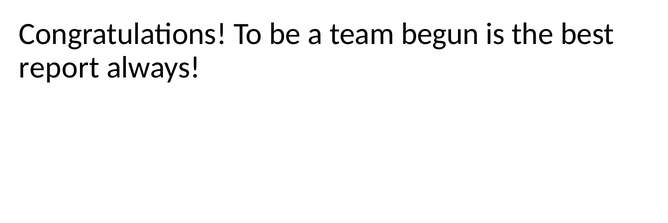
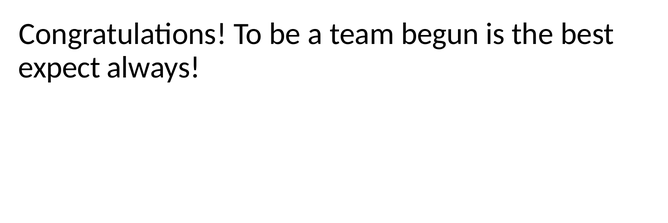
report: report -> expect (59, 67)
